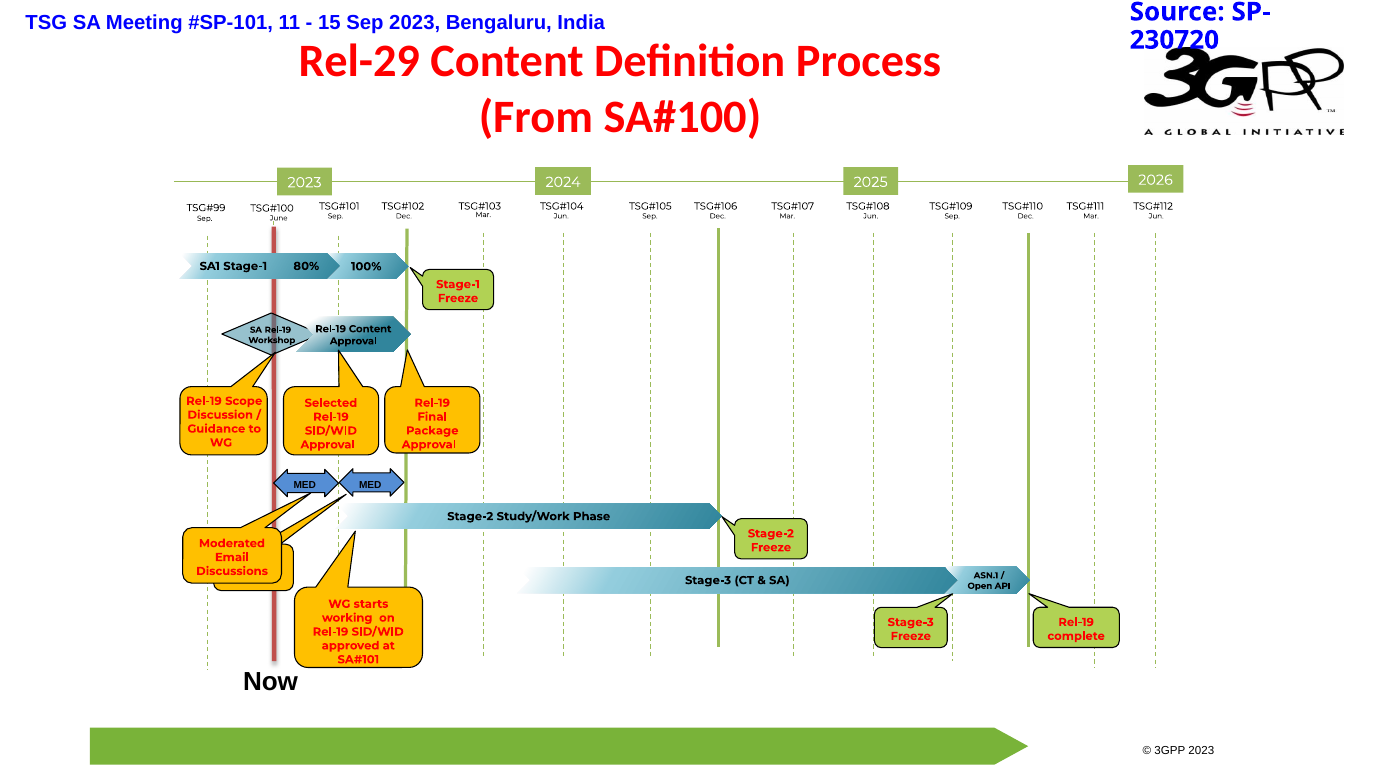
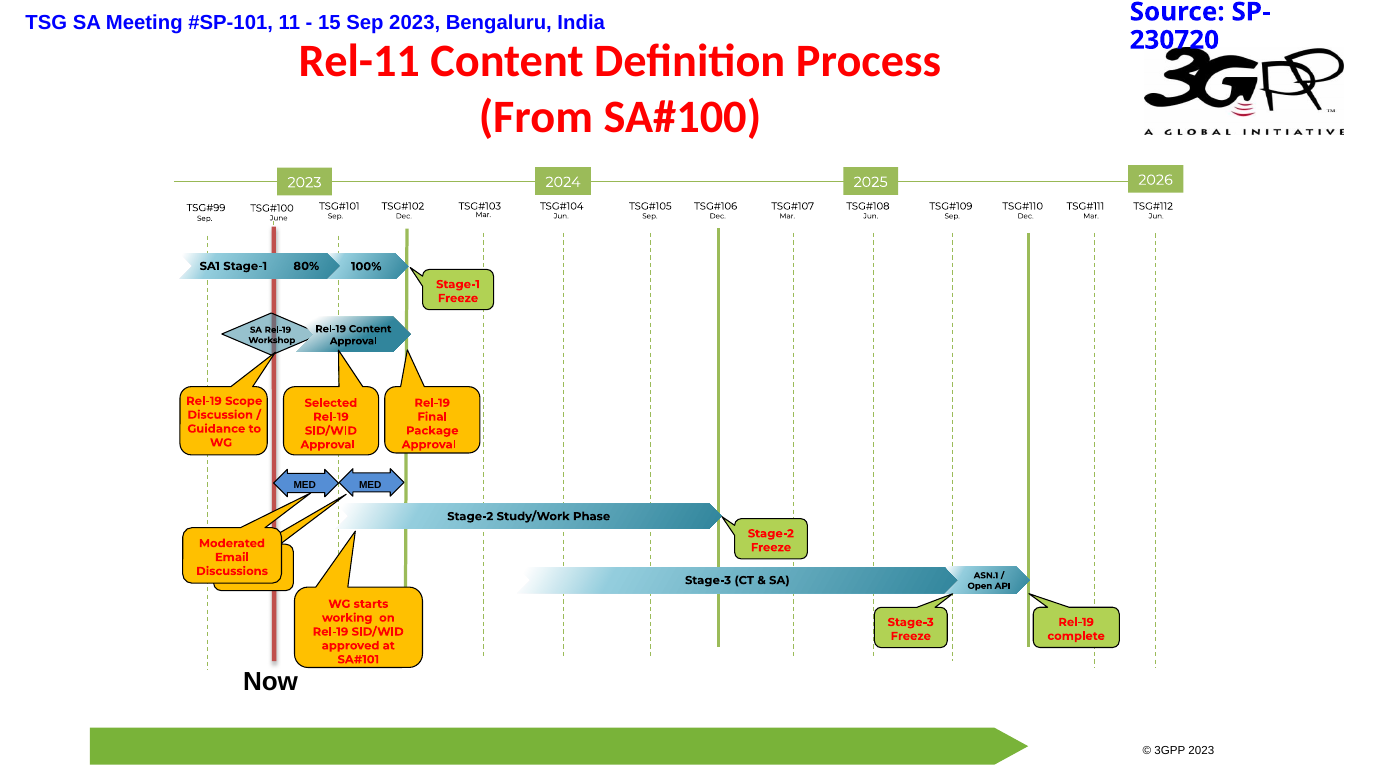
Rel-29: Rel-29 -> Rel-11 (359, 62)
